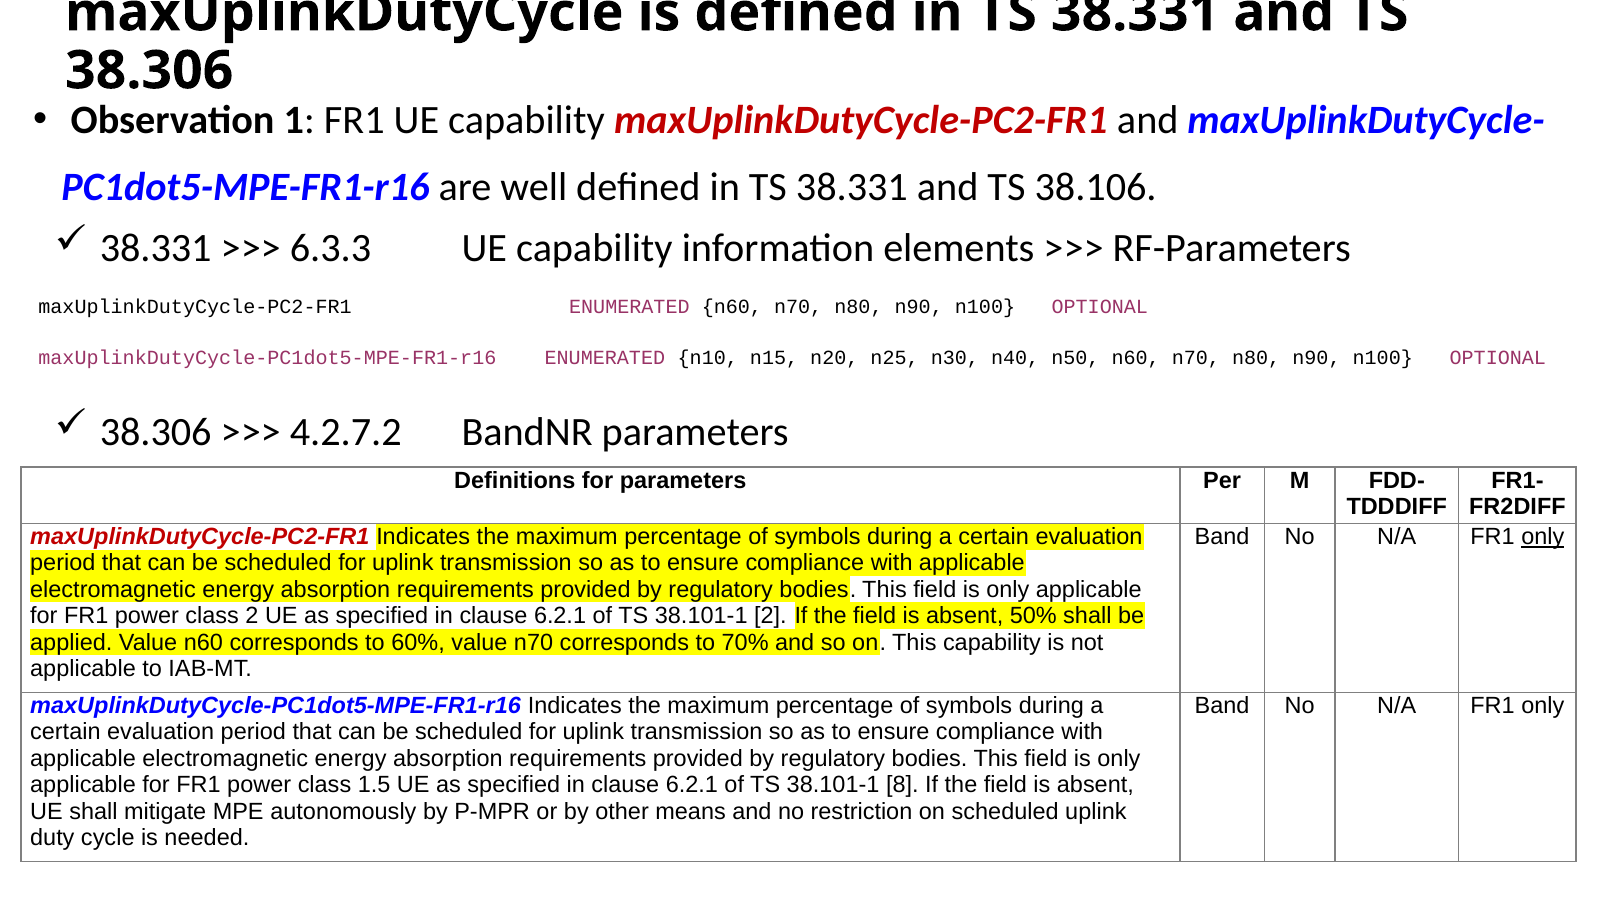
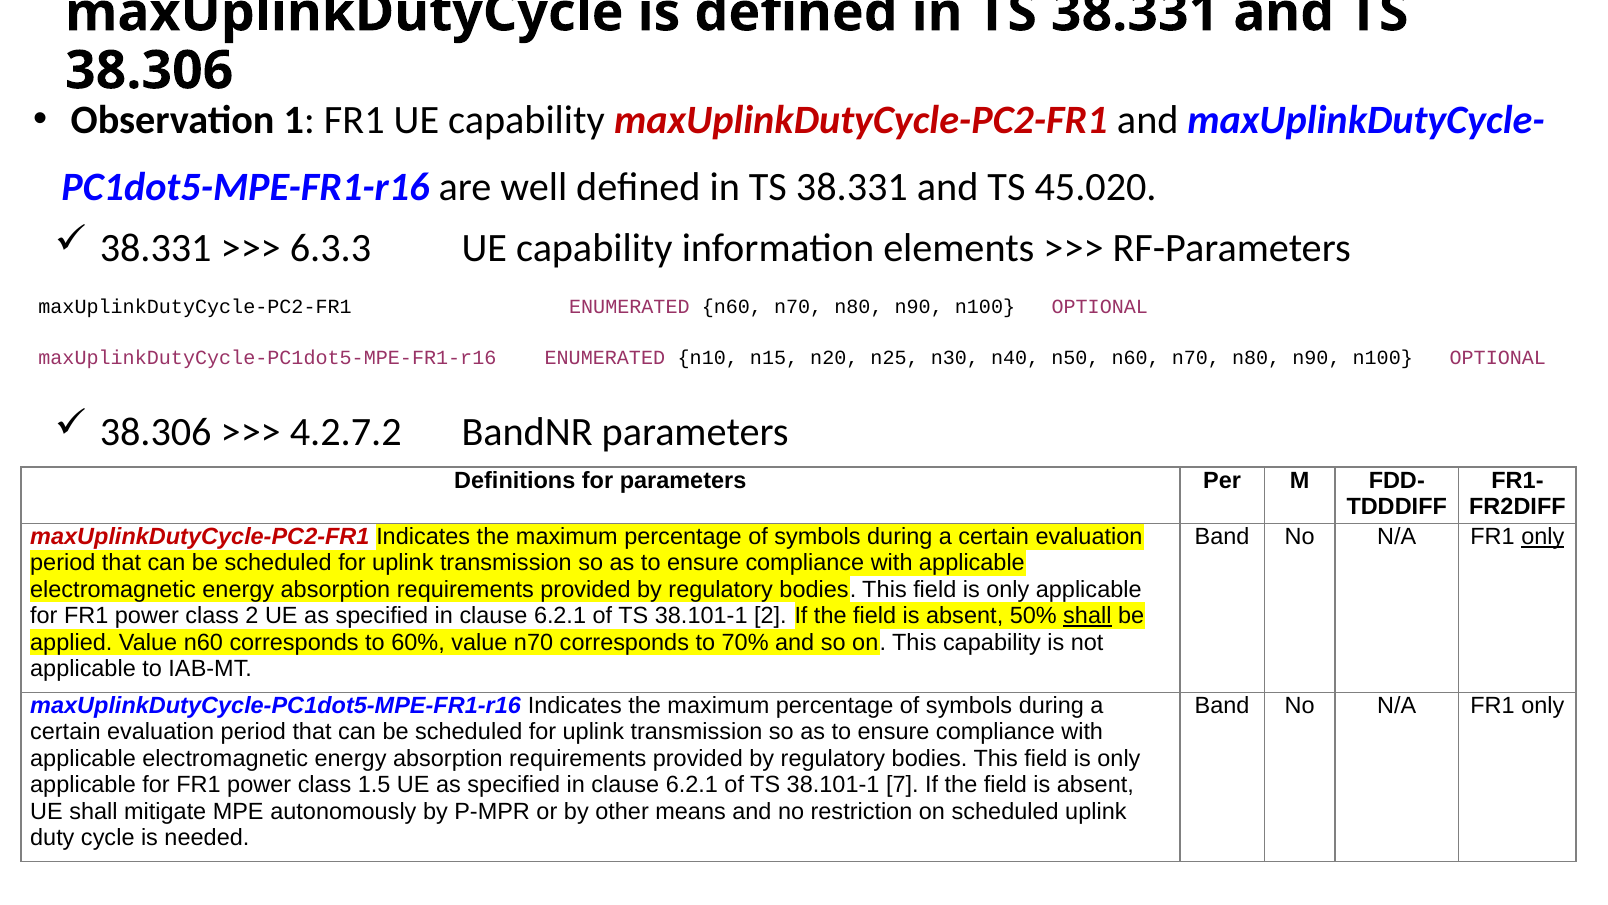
38.106: 38.106 -> 45.020 (1096, 188)
shall underline: none -> present (1087, 616)
8: 8 -> 7 (902, 785)
